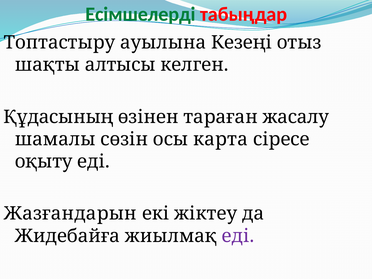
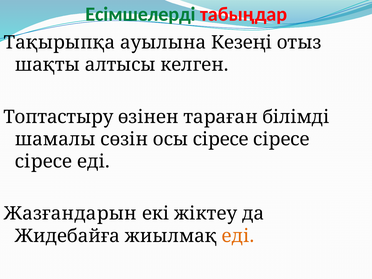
Топтастыру: Топтастыру -> Тақырыпқа (59, 42)
Құдасының: Құдасының -> Топтастыру (58, 117)
жасалу: жасалу -> білімді (296, 117)
осы карта: карта -> сіресе (221, 139)
оқыту: оқыту -> сіресе (44, 162)
еді colour: purple -> orange (238, 236)
